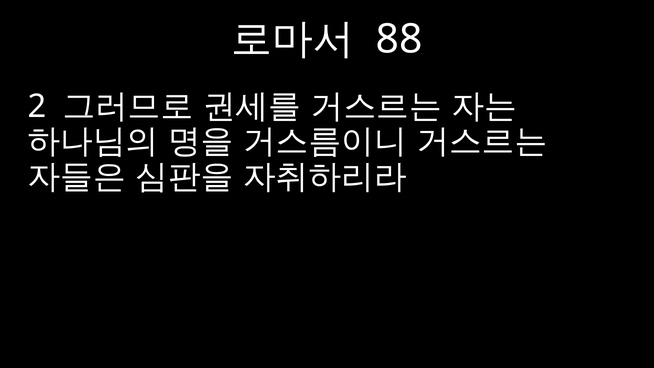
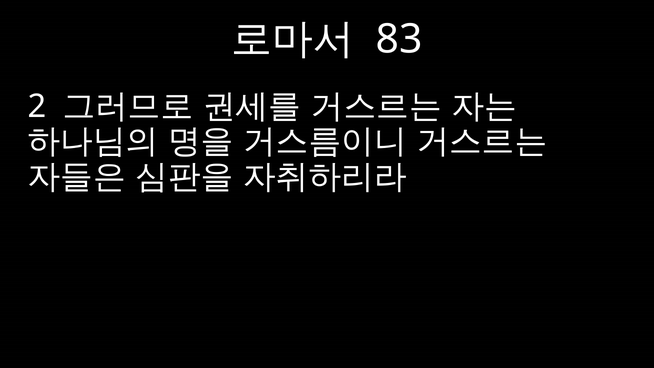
88: 88 -> 83 (399, 39)
